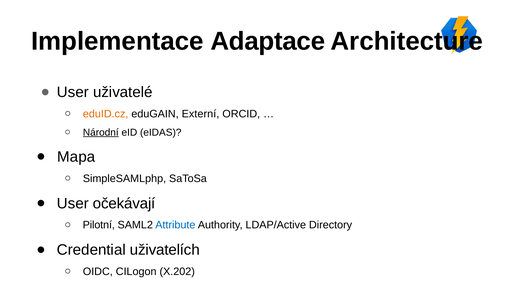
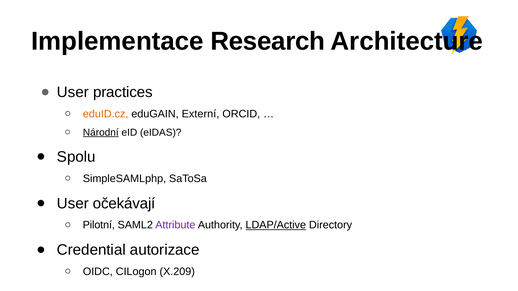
Adaptace: Adaptace -> Research (268, 41)
uživatelé: uživatelé -> practices (123, 92)
Mapa: Mapa -> Spolu (76, 157)
Attribute colour: blue -> purple (175, 225)
LDAP/Active underline: none -> present (276, 225)
uživatelích: uživatelích -> autorizace (165, 250)
X.202: X.202 -> X.209 (177, 272)
